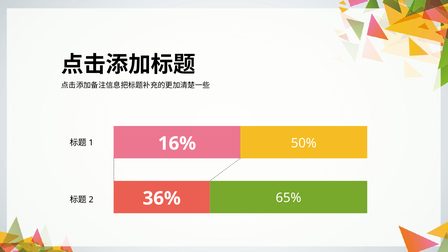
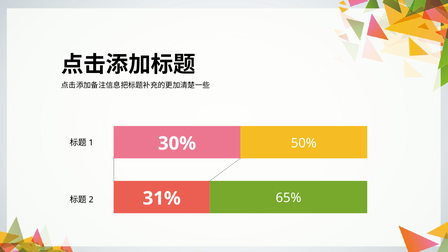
16%: 16% -> 30% (177, 143)
36%: 36% -> 31% (162, 198)
